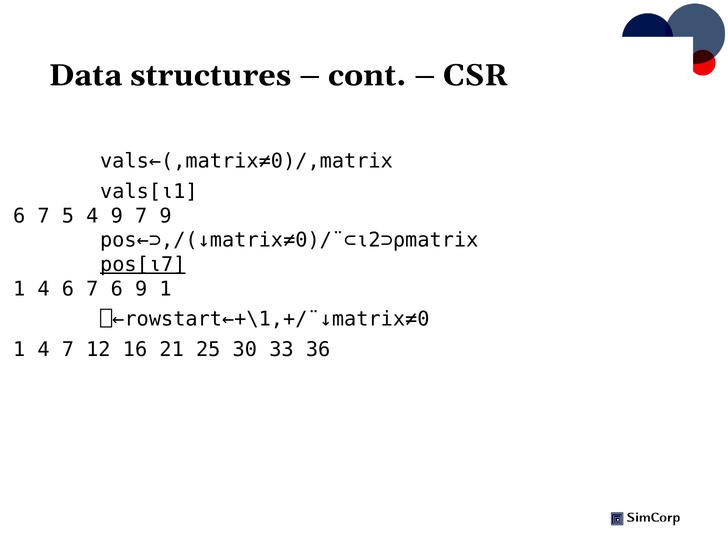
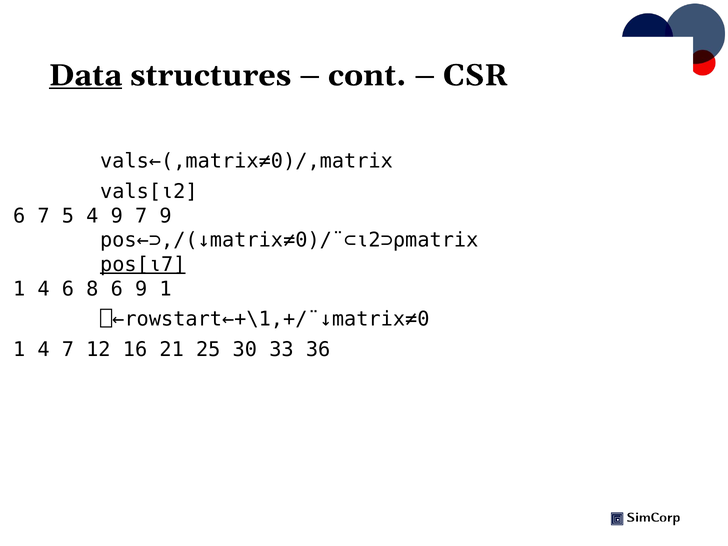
Data underline: none -> present (85, 75)
vals[⍳1: vals[⍳1 -> vals[⍳2 (149, 192)
4 6 7: 7 -> 8 (92, 289)
